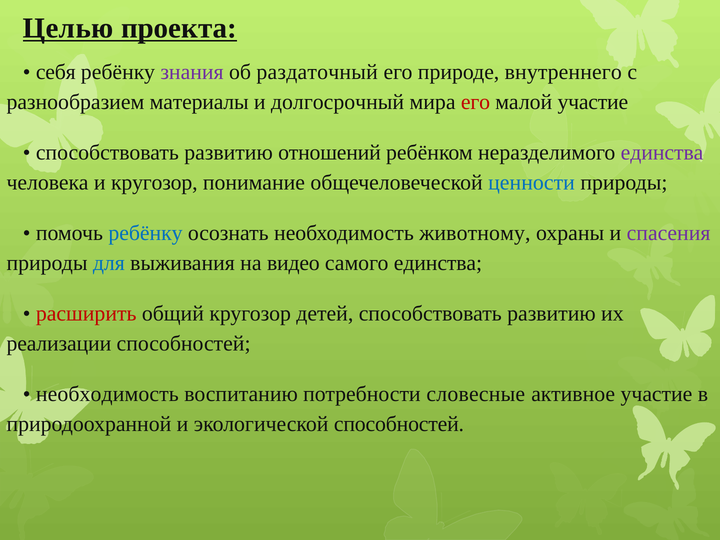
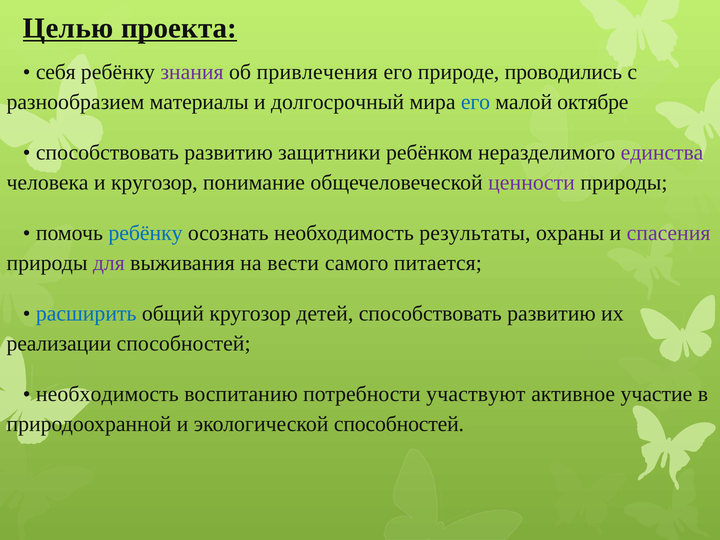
раздаточный: раздаточный -> привлечения (317, 72)
внутреннего: внутреннего -> проводились (563, 72)
его colour: red -> blue (476, 102)
малой участие: участие -> октябре (593, 102)
отношений: отношений -> защитники (329, 153)
ценности colour: blue -> purple (532, 183)
животному: животному -> результаты (475, 233)
для colour: blue -> purple (109, 263)
видео: видео -> вести (293, 263)
самого единства: единства -> питается (438, 263)
расширить colour: red -> blue (86, 313)
словесные: словесные -> участвуют (476, 394)
